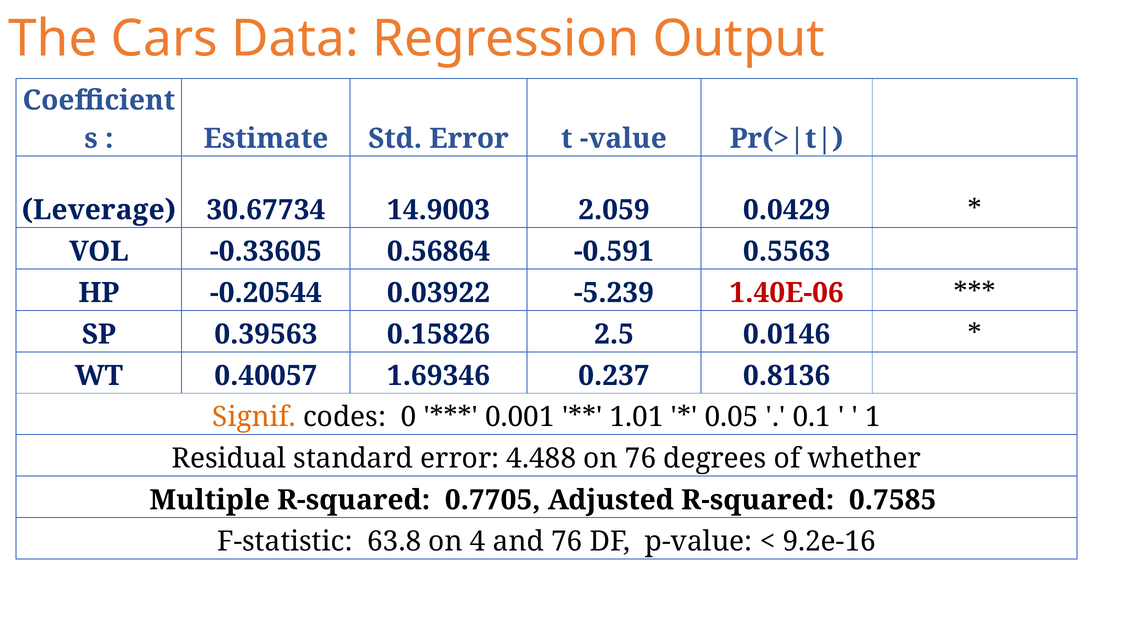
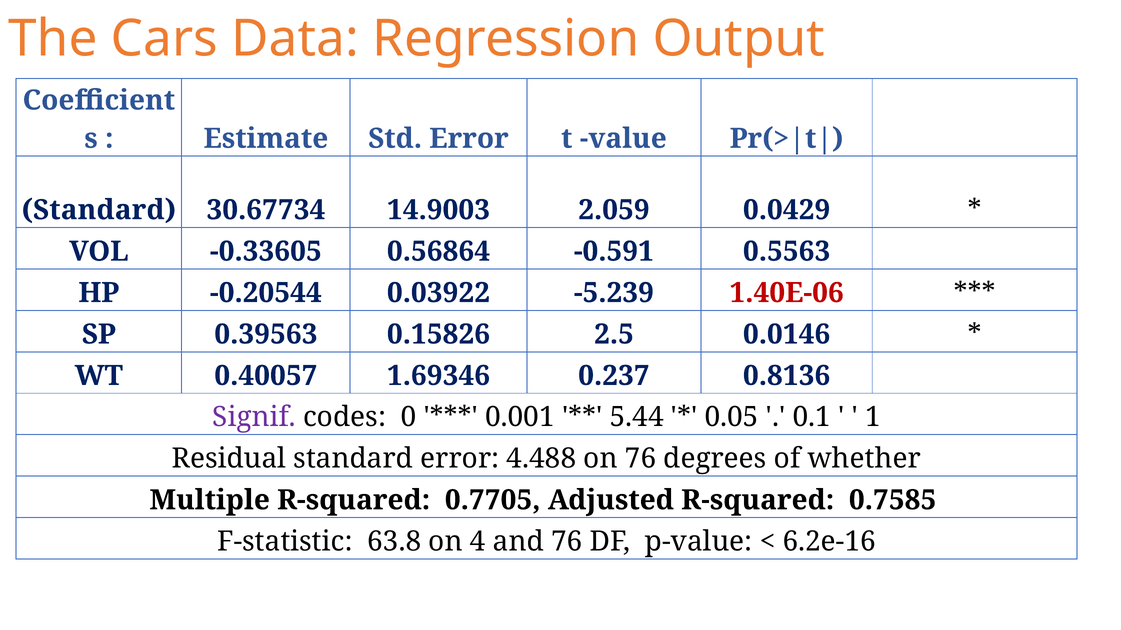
Leverage: Leverage -> Standard (99, 210)
Signif colour: orange -> purple (254, 418)
1.01: 1.01 -> 5.44 (637, 418)
9.2e-16: 9.2e-16 -> 6.2e-16 (829, 542)
